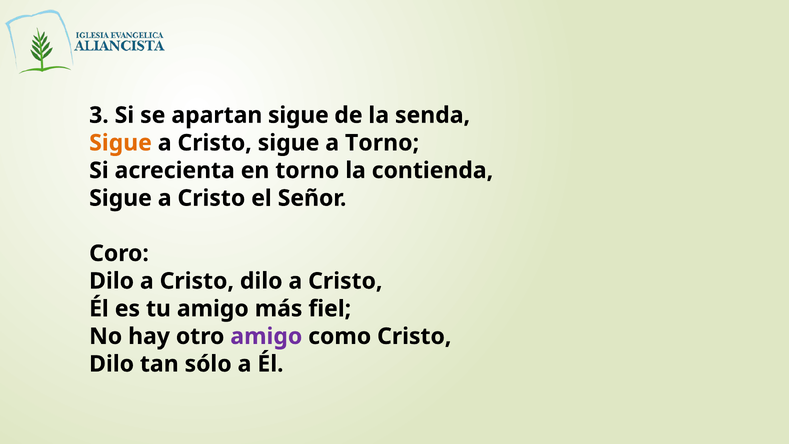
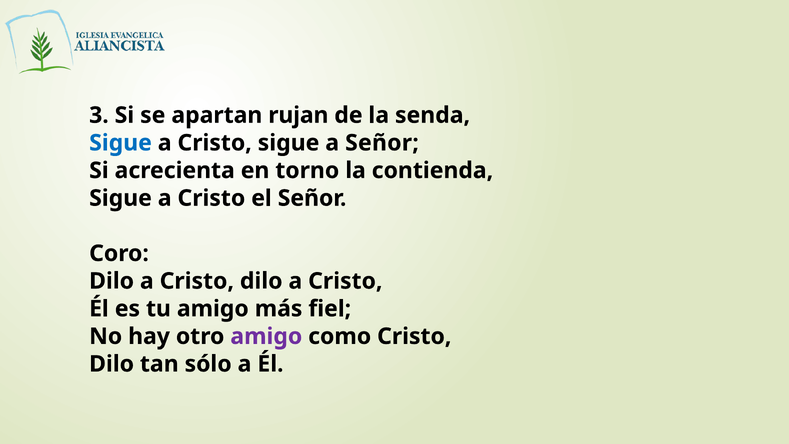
apartan sigue: sigue -> rujan (298, 115)
Sigue colour: orange -> blue (121, 143)
a Torno: Torno -> Señor (382, 143)
